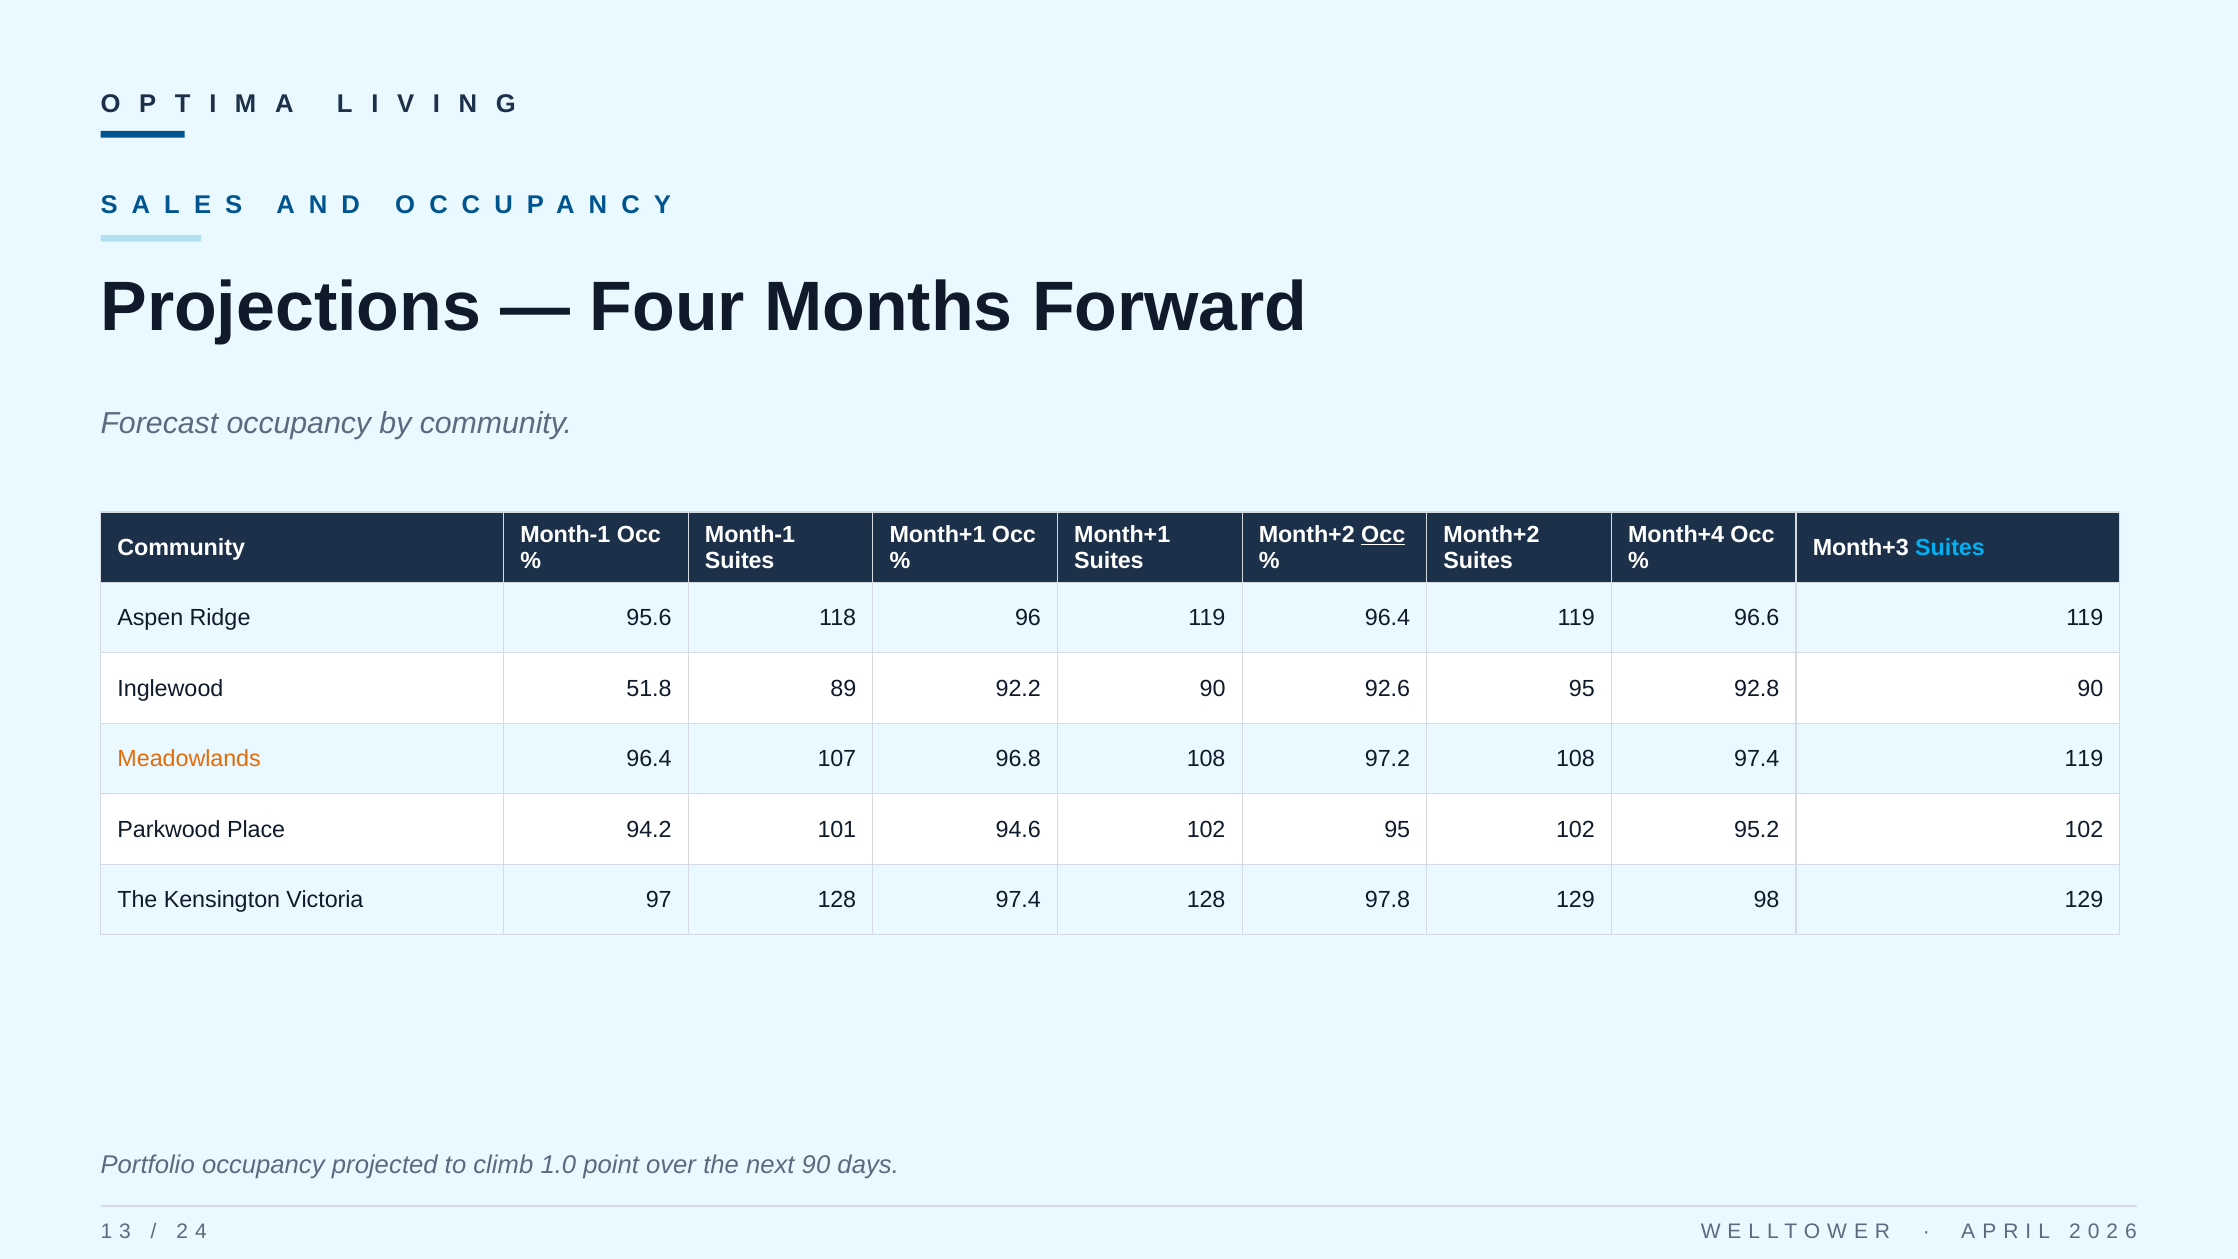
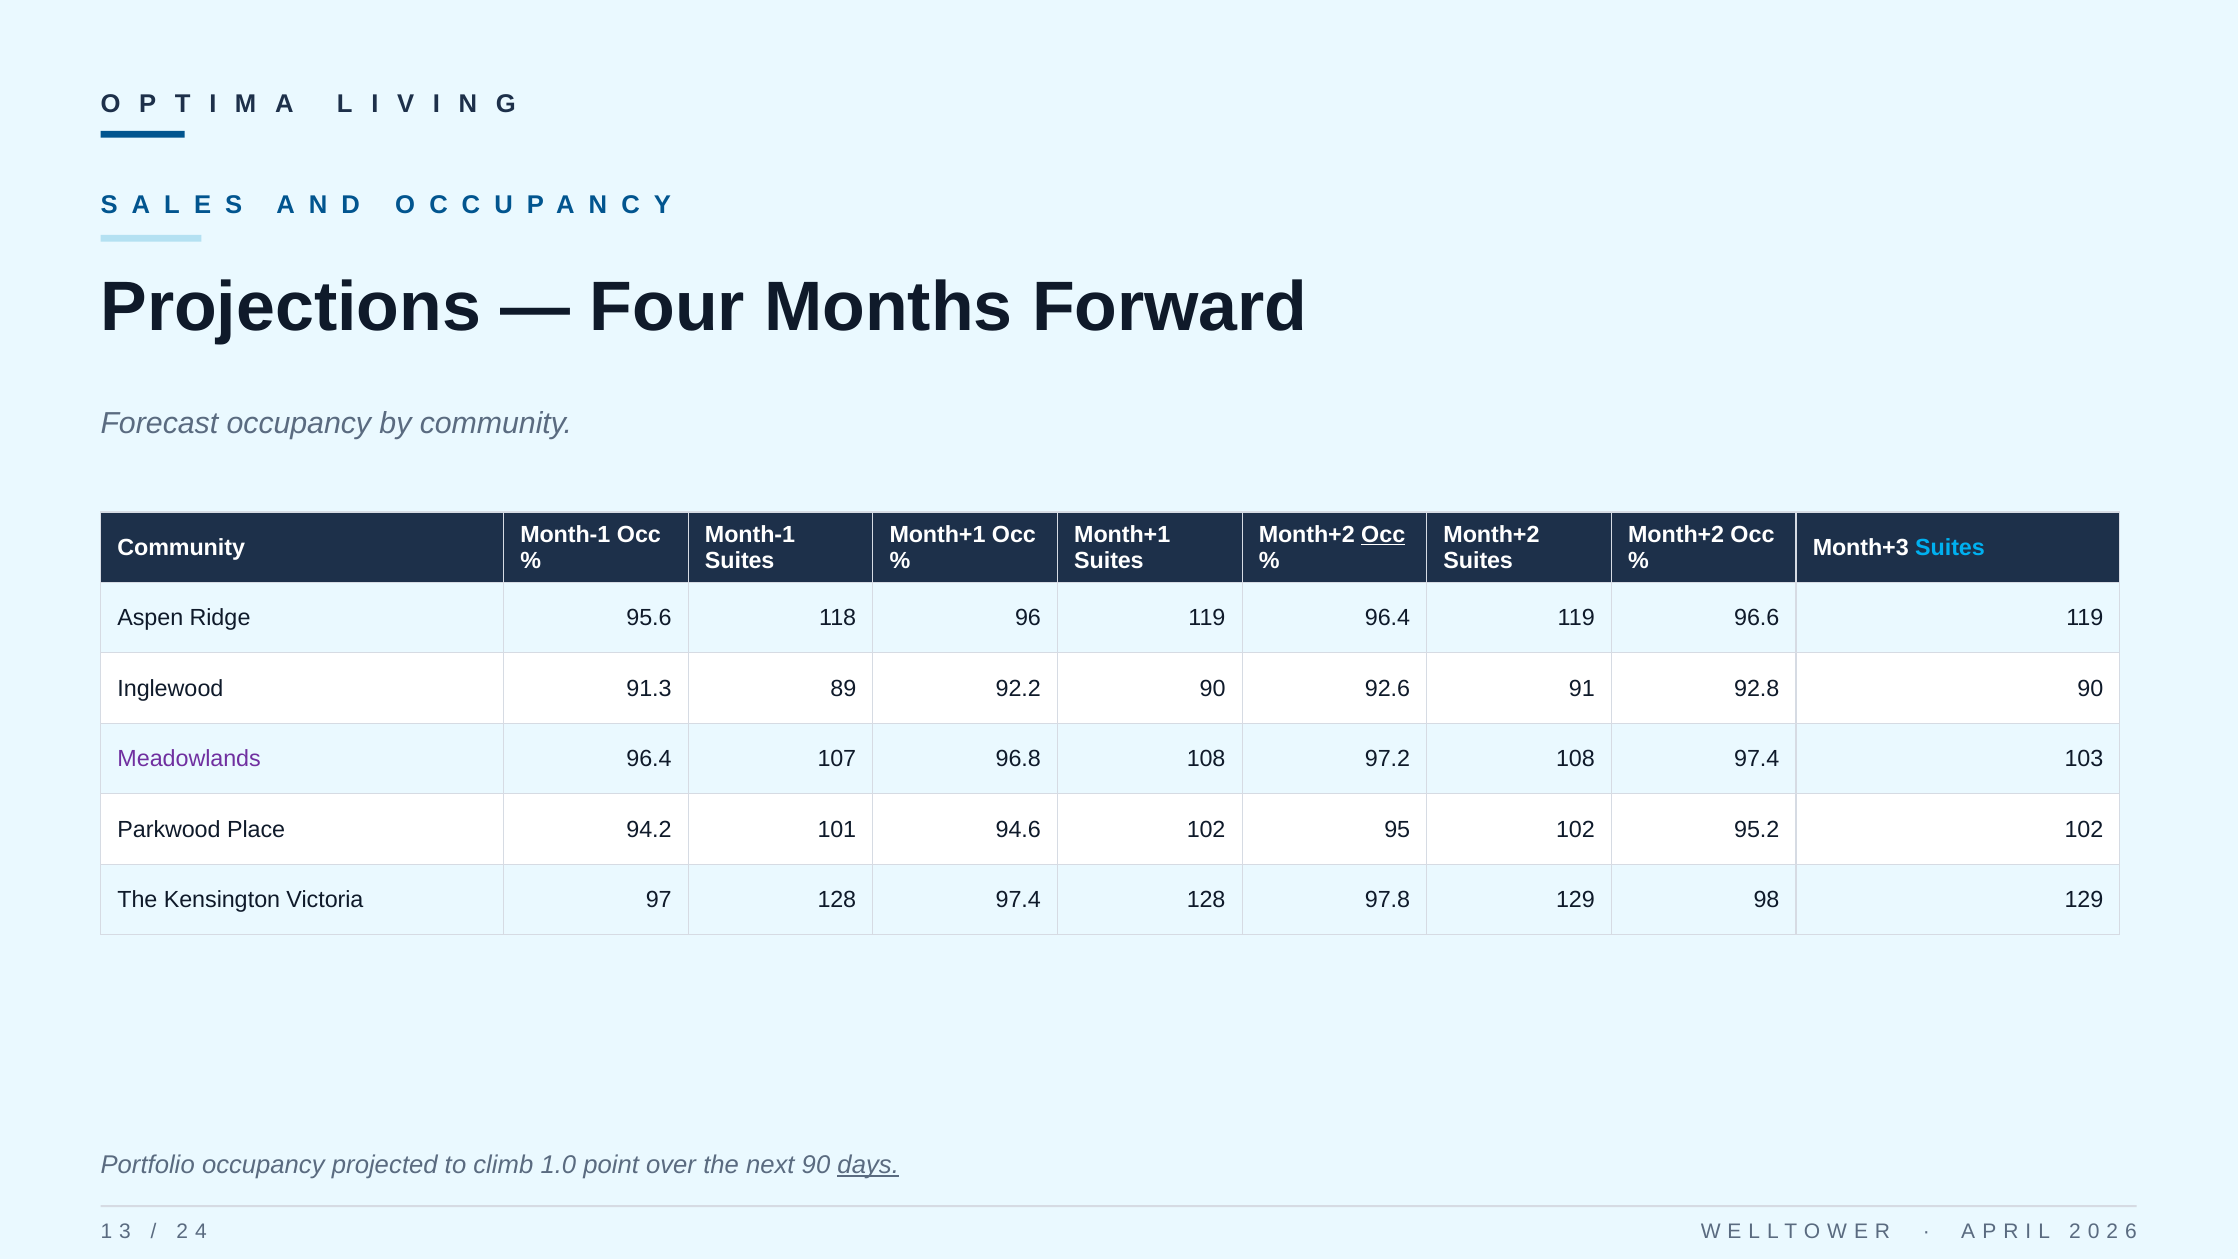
Month+4: Month+4 -> Month+2 (1676, 534)
51.8: 51.8 -> 91.3 (649, 688)
92.6 95: 95 -> 91 (1582, 688)
Meadowlands colour: orange -> purple (189, 759)
97.4 119: 119 -> 103 (2084, 759)
days underline: none -> present (868, 1165)
